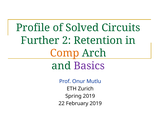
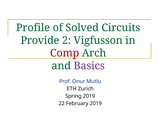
Further: Further -> Provide (40, 41)
Retention: Retention -> Vigfusson (98, 41)
Comp colour: orange -> red (65, 53)
